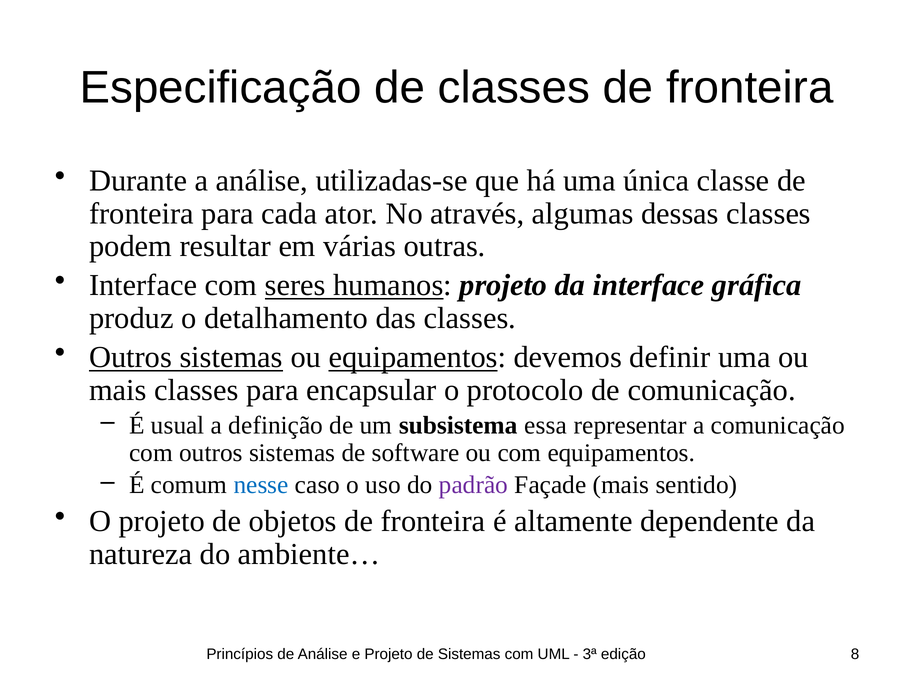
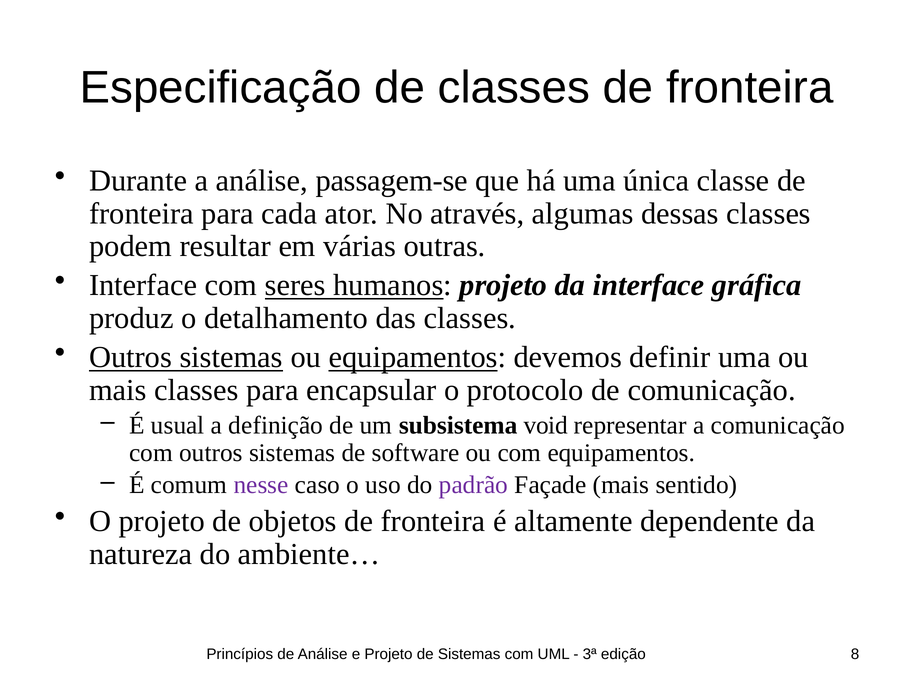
utilizadas-se: utilizadas-se -> passagem-se (392, 181)
essa: essa -> void (546, 426)
nesse colour: blue -> purple (261, 485)
